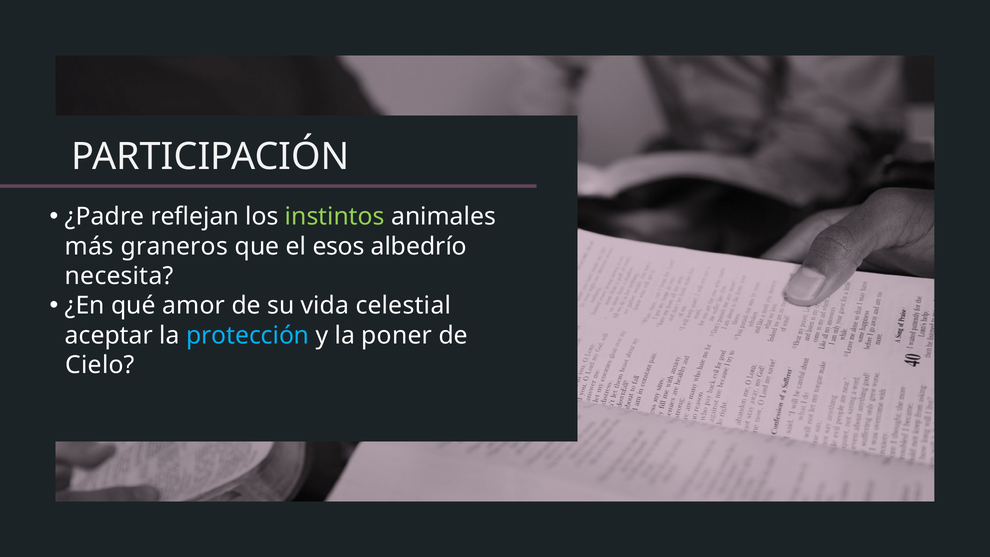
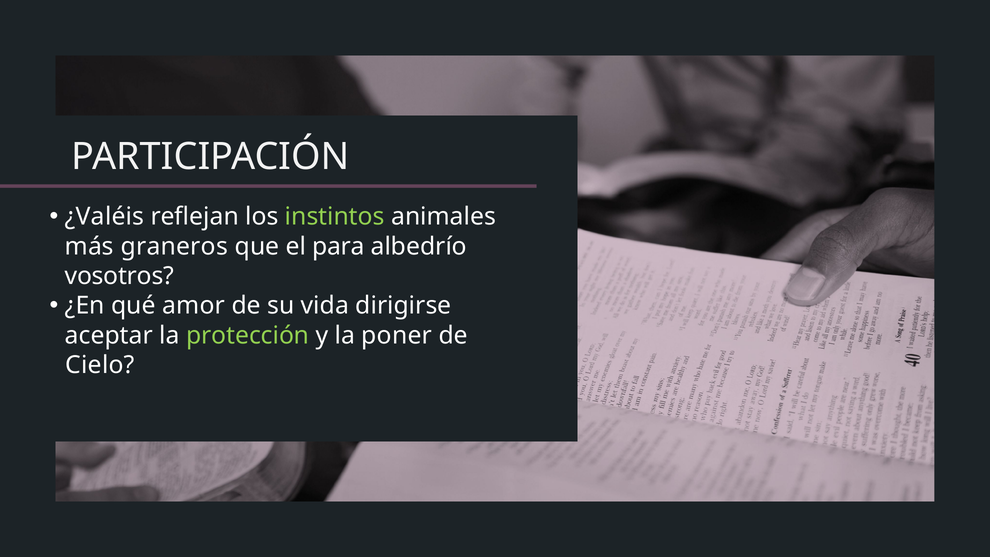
¿Padre: ¿Padre -> ¿Valéis (105, 217)
esos: esos -> para (339, 246)
necesita: necesita -> vosotros (119, 276)
celestial: celestial -> dirigirse (403, 306)
protección colour: light blue -> light green (248, 335)
